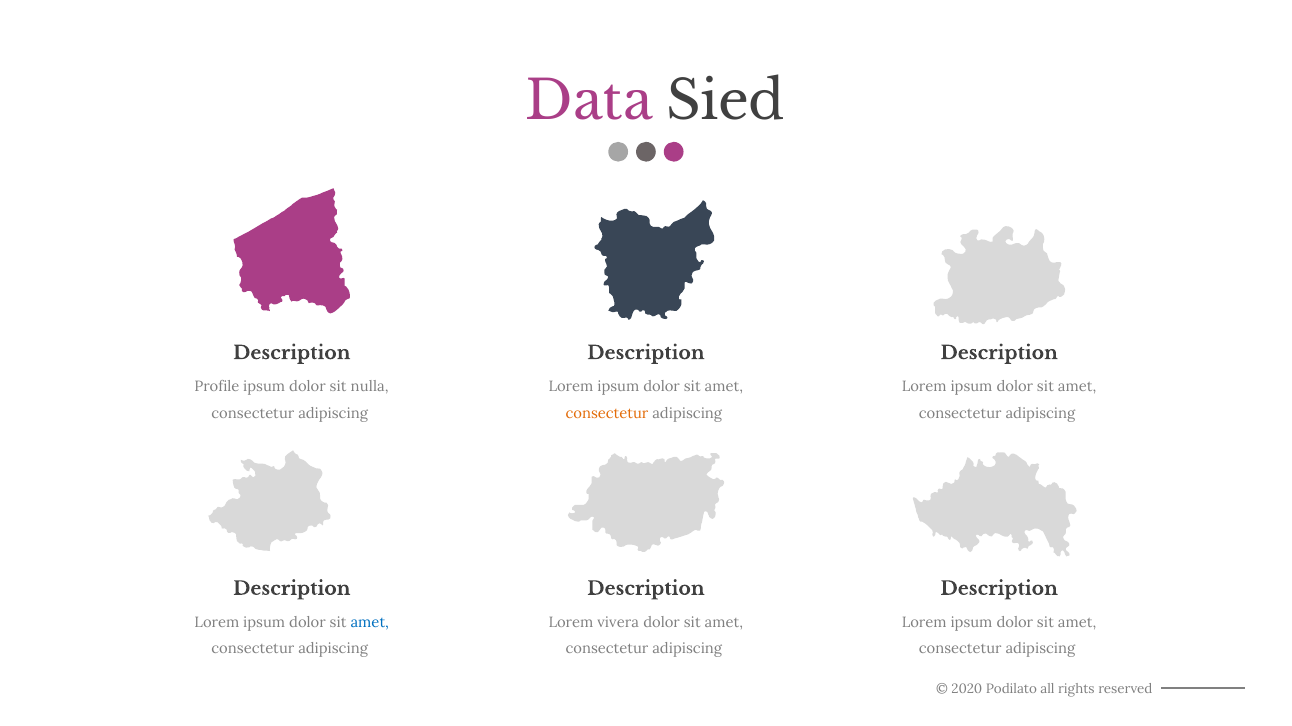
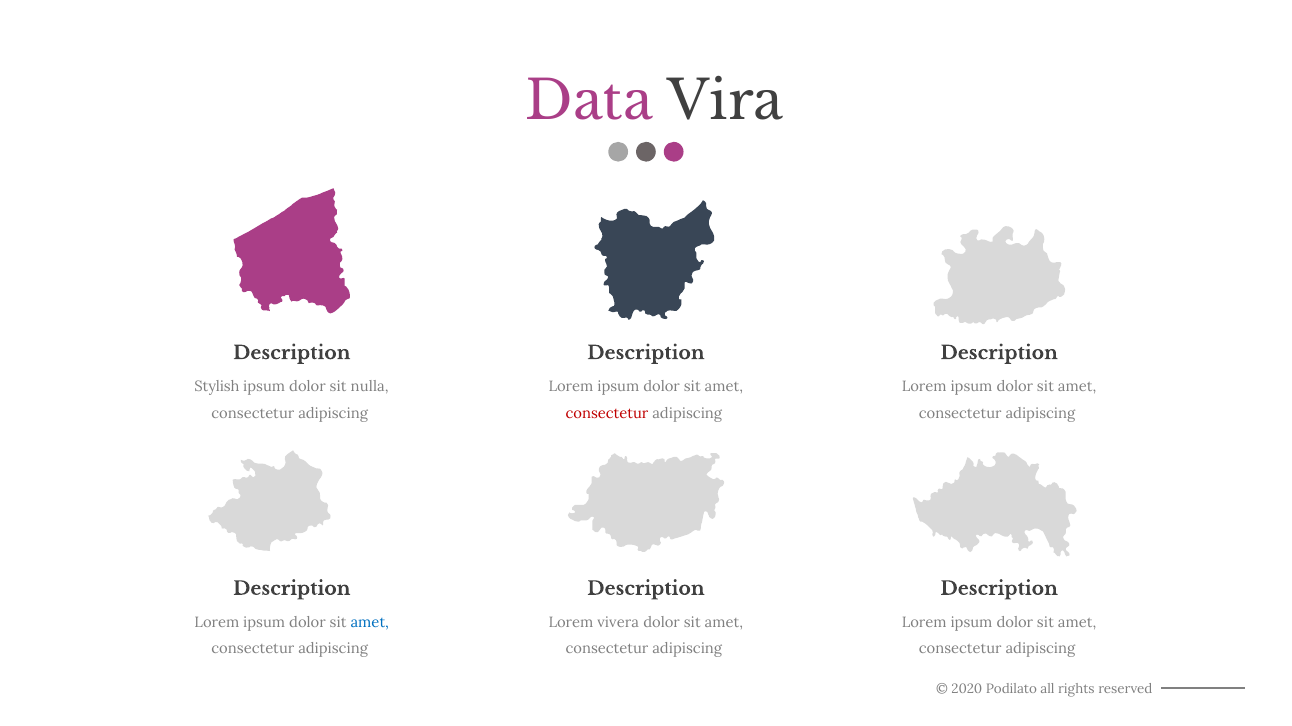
Sied: Sied -> Vira (726, 102)
Profile: Profile -> Stylish (217, 387)
consectetur colour: orange -> red (607, 414)
